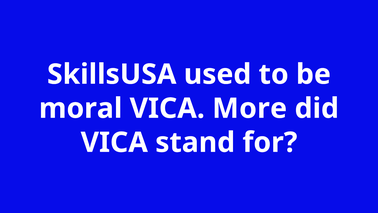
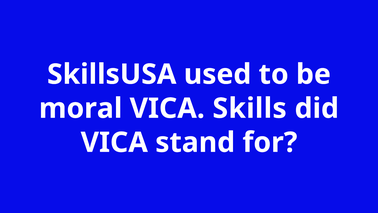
More: More -> Skills (250, 108)
